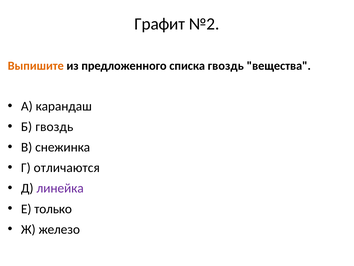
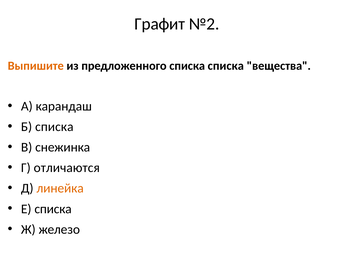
списка гвоздь: гвоздь -> списка (226, 66)
Б гвоздь: гвоздь -> списка (54, 127)
линейка colour: purple -> orange (60, 188)
Е только: только -> списка (53, 208)
